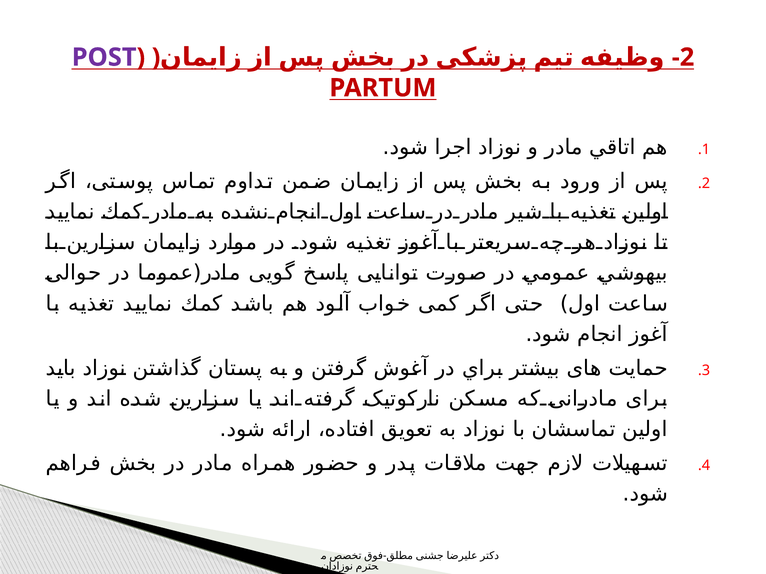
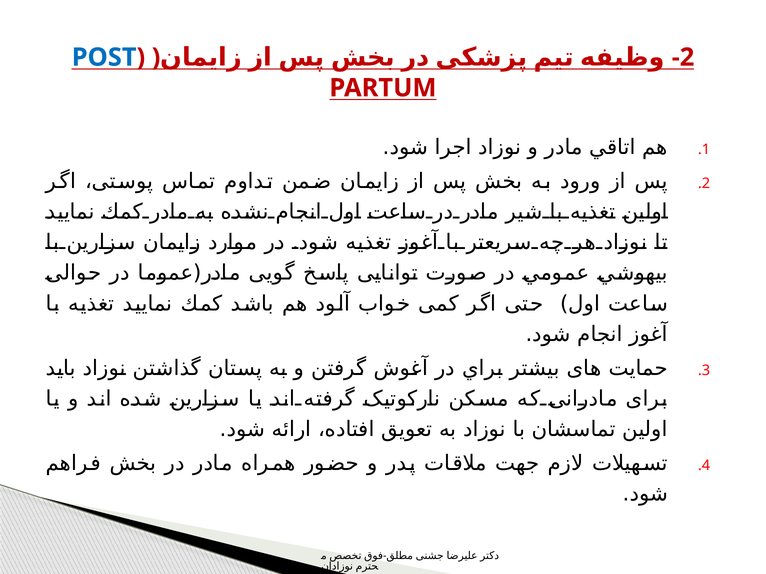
POST colour: purple -> blue (104, 57)
